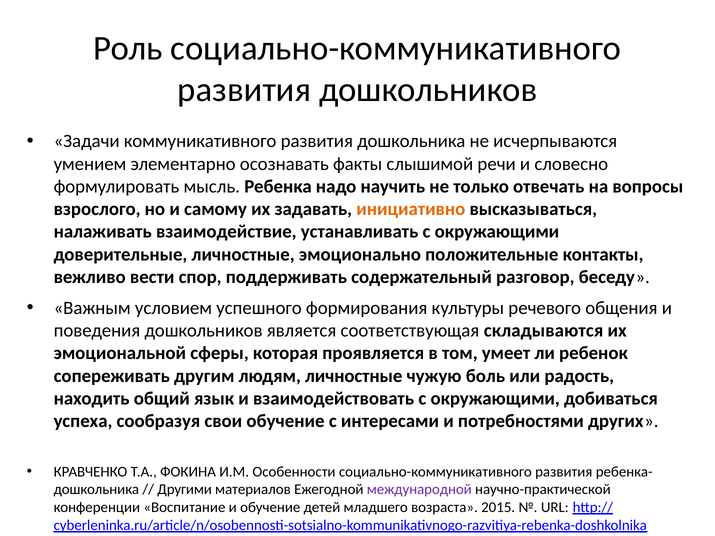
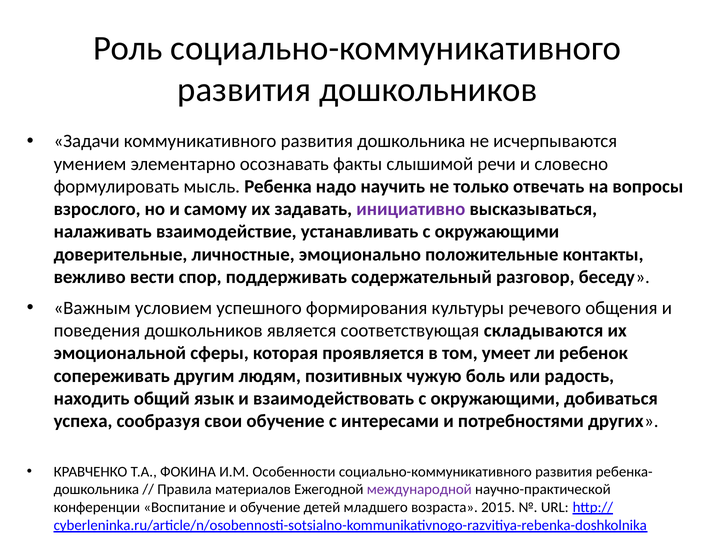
инициативно colour: orange -> purple (411, 209)
людям личностные: личностные -> позитивных (354, 376)
Другими: Другими -> Правила (184, 490)
